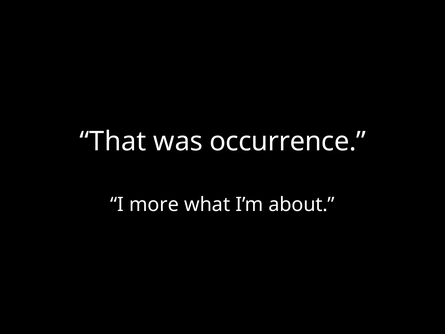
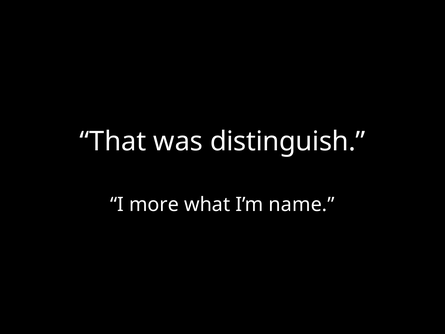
occurrence: occurrence -> distinguish (288, 141)
about: about -> name (302, 205)
